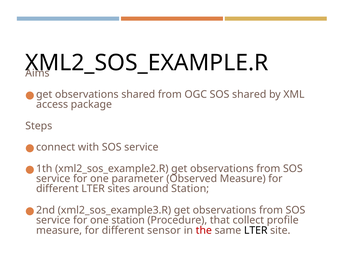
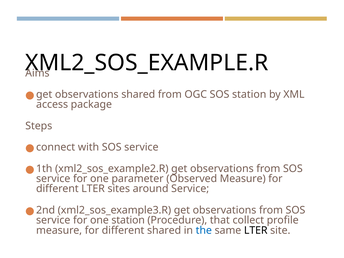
SOS shared: shared -> station (249, 94)
around Station: Station -> Service (190, 189)
different sensor: sensor -> shared (164, 230)
the colour: red -> blue (204, 230)
